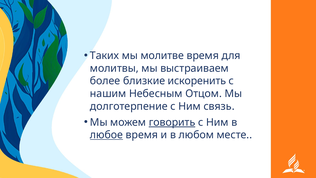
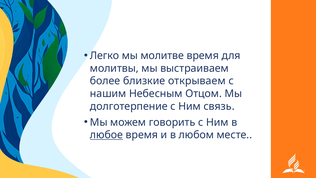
Таких: Таких -> Легко (105, 56)
искоренить: искоренить -> открываем (197, 81)
говорить underline: present -> none (172, 122)
